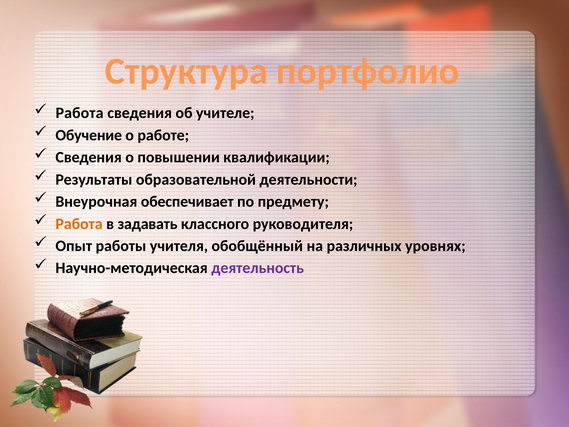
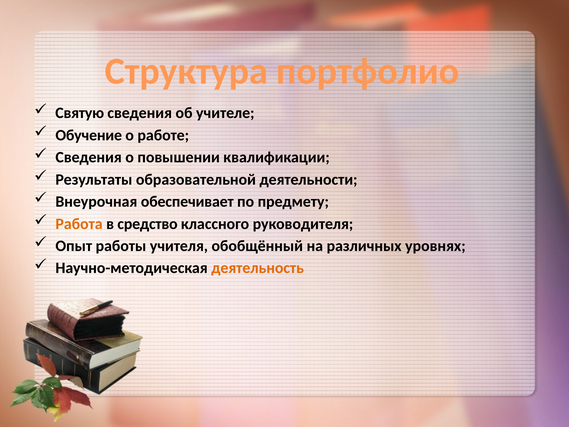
Работа: Работа -> Святую (80, 113)
задавать: задавать -> средство (148, 224)
деятельность colour: purple -> orange (258, 268)
